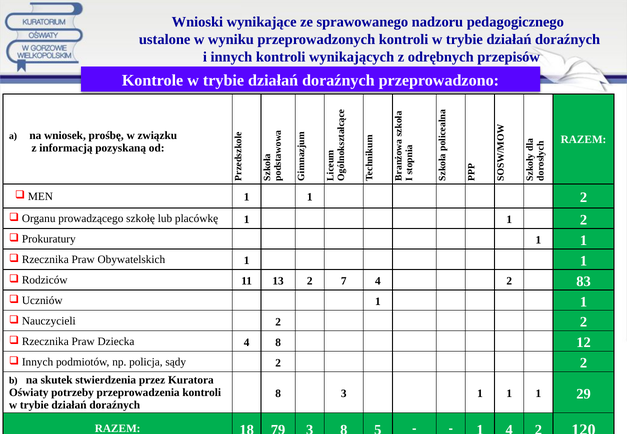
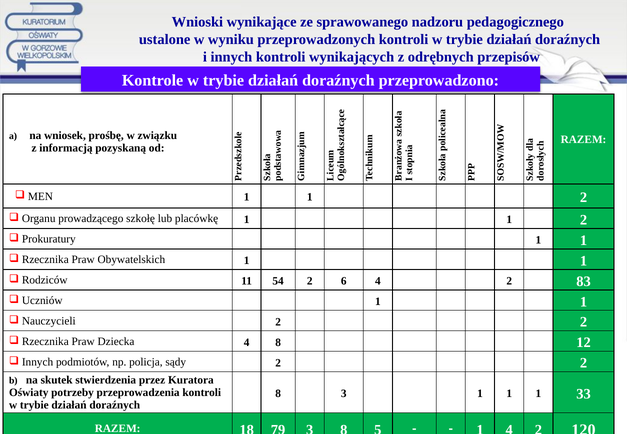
13: 13 -> 54 (278, 281)
7: 7 -> 6 (344, 281)
29: 29 -> 33 (584, 394)
